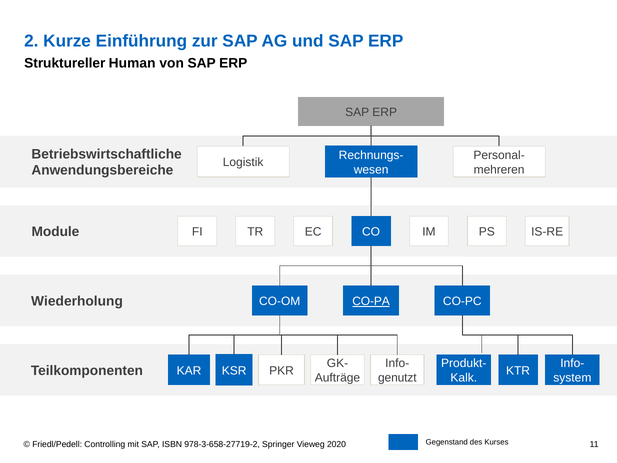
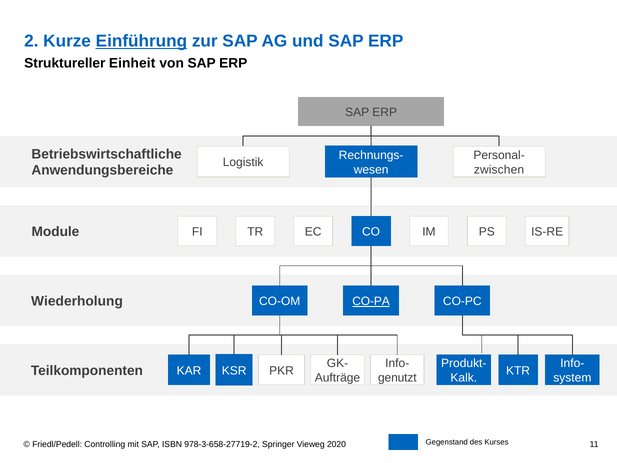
Einführung underline: none -> present (141, 41)
Human: Human -> Einheit (132, 63)
mehreren: mehreren -> zwischen (499, 169)
